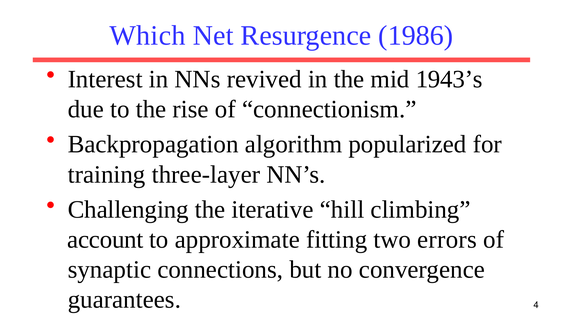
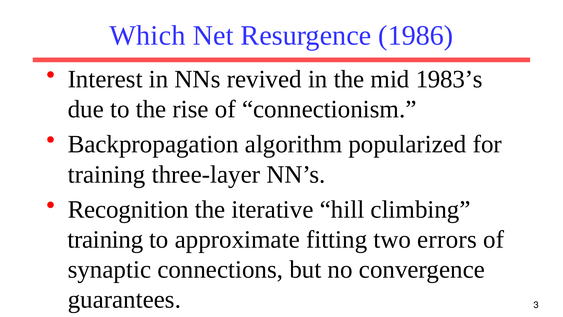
1943’s: 1943’s -> 1983’s (449, 79)
Challenging: Challenging -> Recognition (128, 209)
account: account -> training (105, 239)
4: 4 -> 3 (536, 305)
